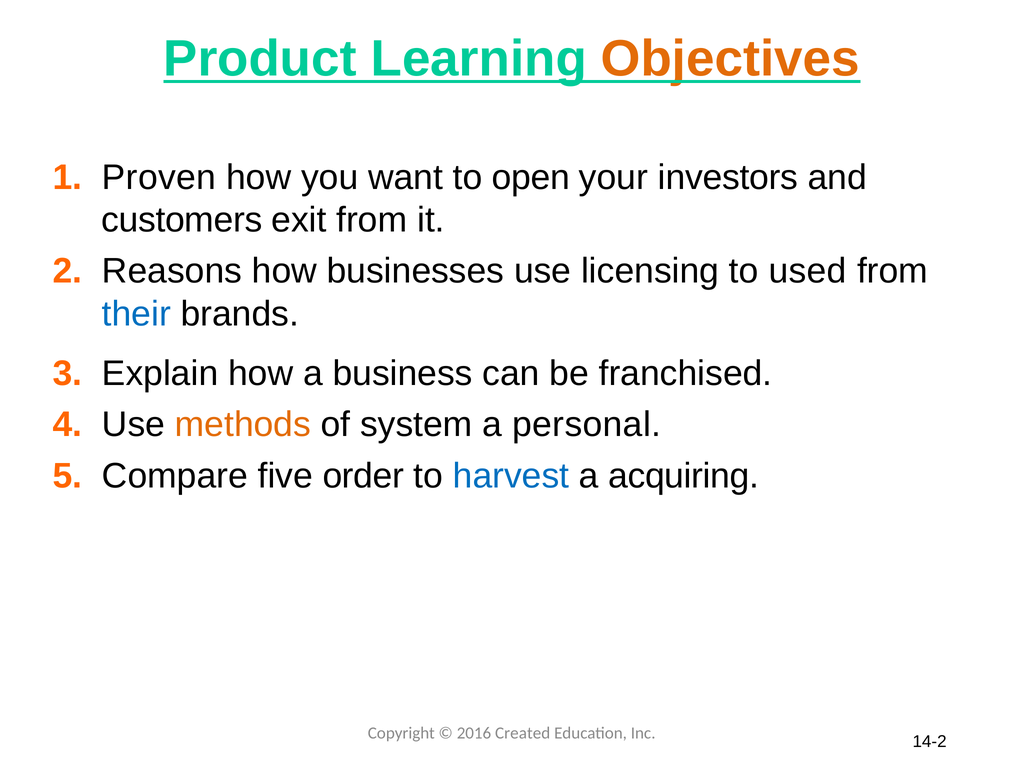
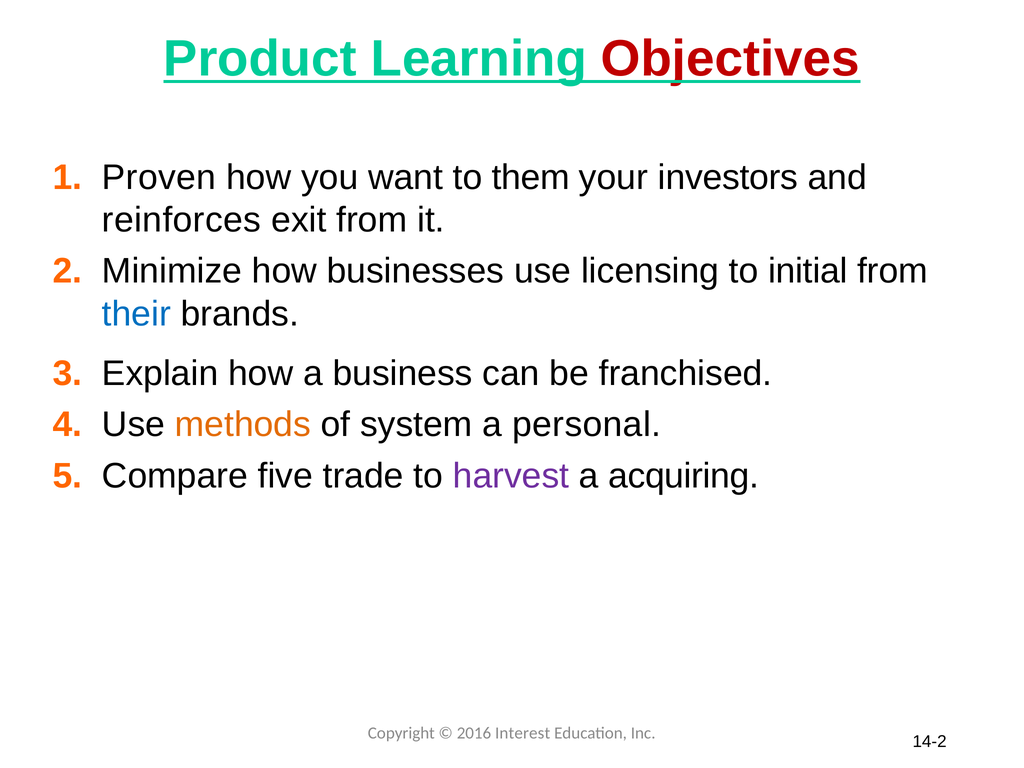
Objectives colour: orange -> red (730, 59)
open: open -> them (531, 177)
customers: customers -> reinforces (181, 220)
Reasons: Reasons -> Minimize (172, 271)
used: used -> initial (808, 271)
order: order -> trade (363, 476)
harvest colour: blue -> purple (511, 476)
Created: Created -> Interest (523, 733)
